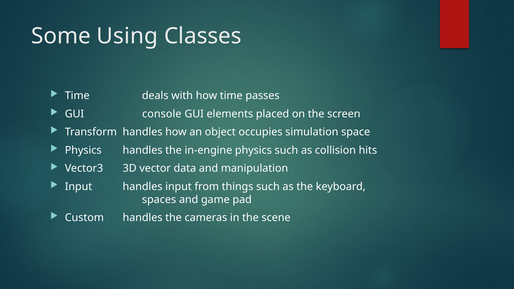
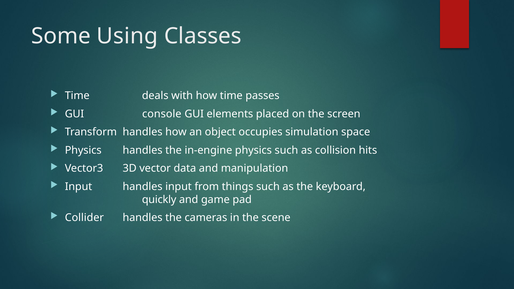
spaces: spaces -> quickly (159, 200)
Custom: Custom -> Collider (84, 218)
